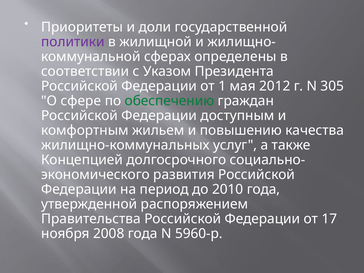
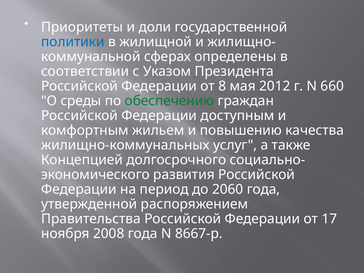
политики colour: purple -> blue (73, 42)
1: 1 -> 8 (222, 86)
305: 305 -> 660 (332, 86)
сфере: сфере -> среды (81, 101)
2010: 2010 -> 2060 (228, 189)
5960-р: 5960-р -> 8667-р (199, 234)
